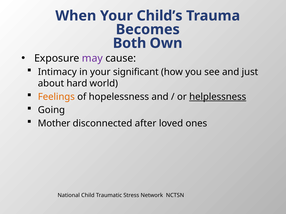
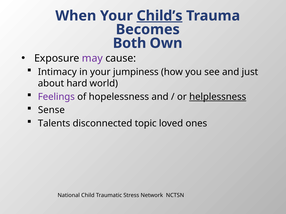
Child’s underline: none -> present (160, 16)
significant: significant -> jumpiness (136, 72)
Feelings colour: orange -> purple (56, 97)
Going: Going -> Sense (51, 110)
Mother: Mother -> Talents (54, 124)
after: after -> topic (146, 124)
